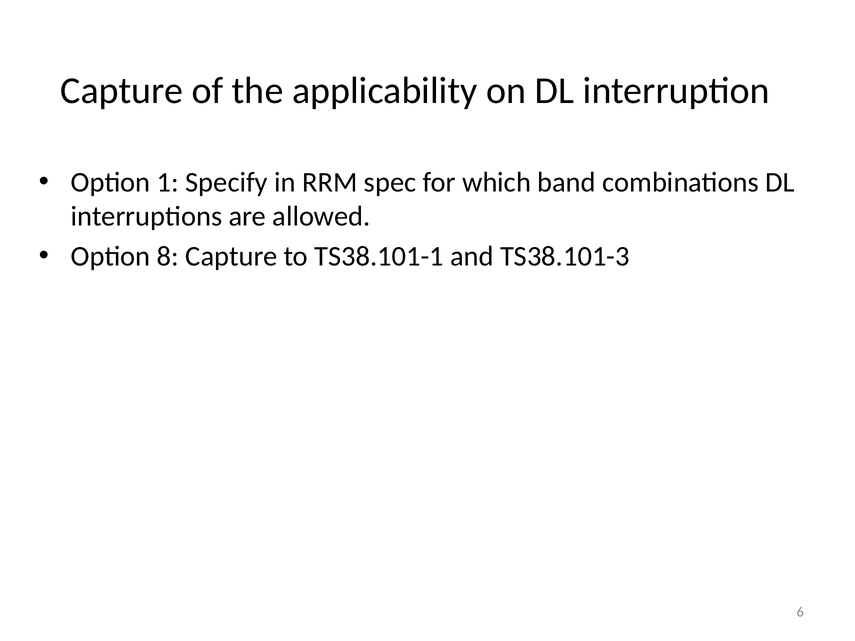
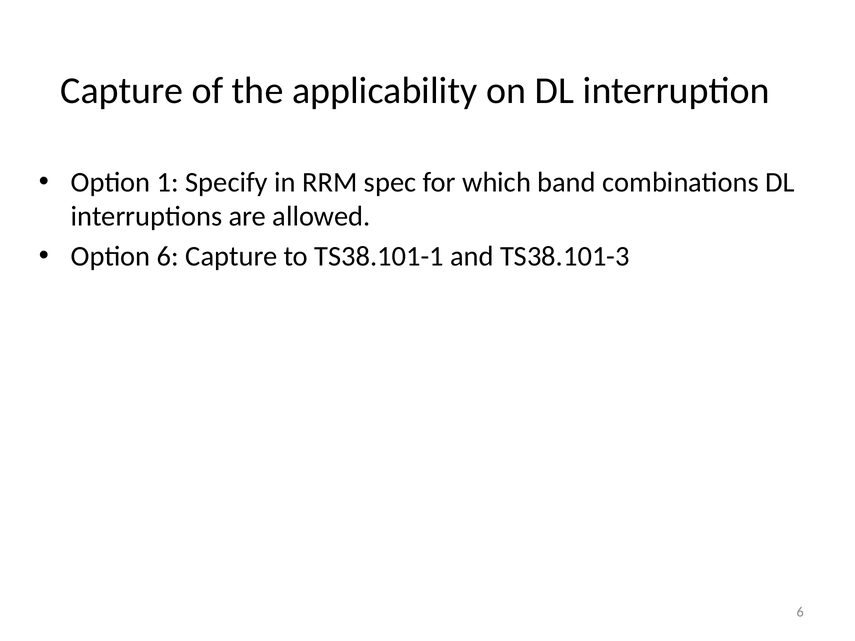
Option 8: 8 -> 6 (168, 256)
